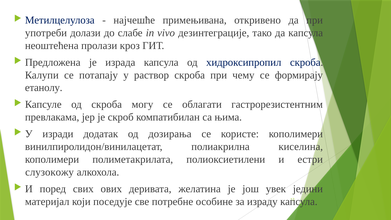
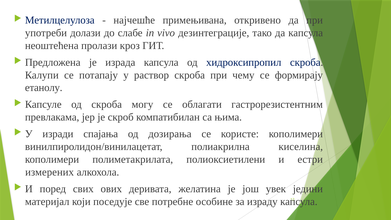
додатак: додатак -> спајања (101, 134)
слузокожу: слузокожу -> измерених (50, 172)
